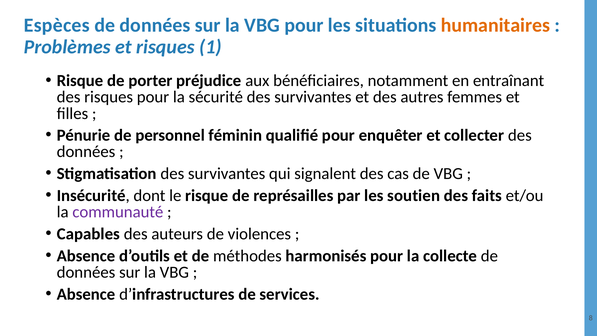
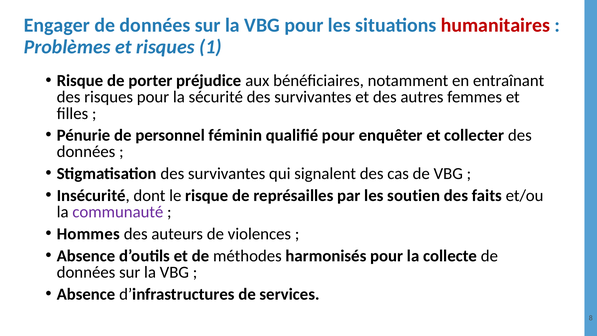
Espèces: Espèces -> Engager (57, 25)
humanitaires colour: orange -> red (495, 25)
Capables: Capables -> Hommes (88, 234)
